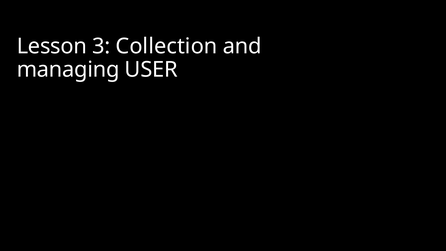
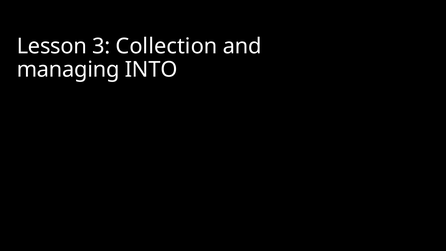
USER: USER -> INTO (151, 70)
